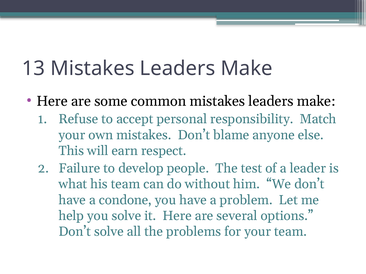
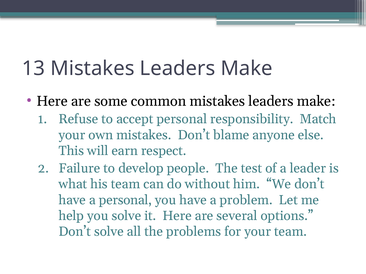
a condone: condone -> personal (125, 200)
